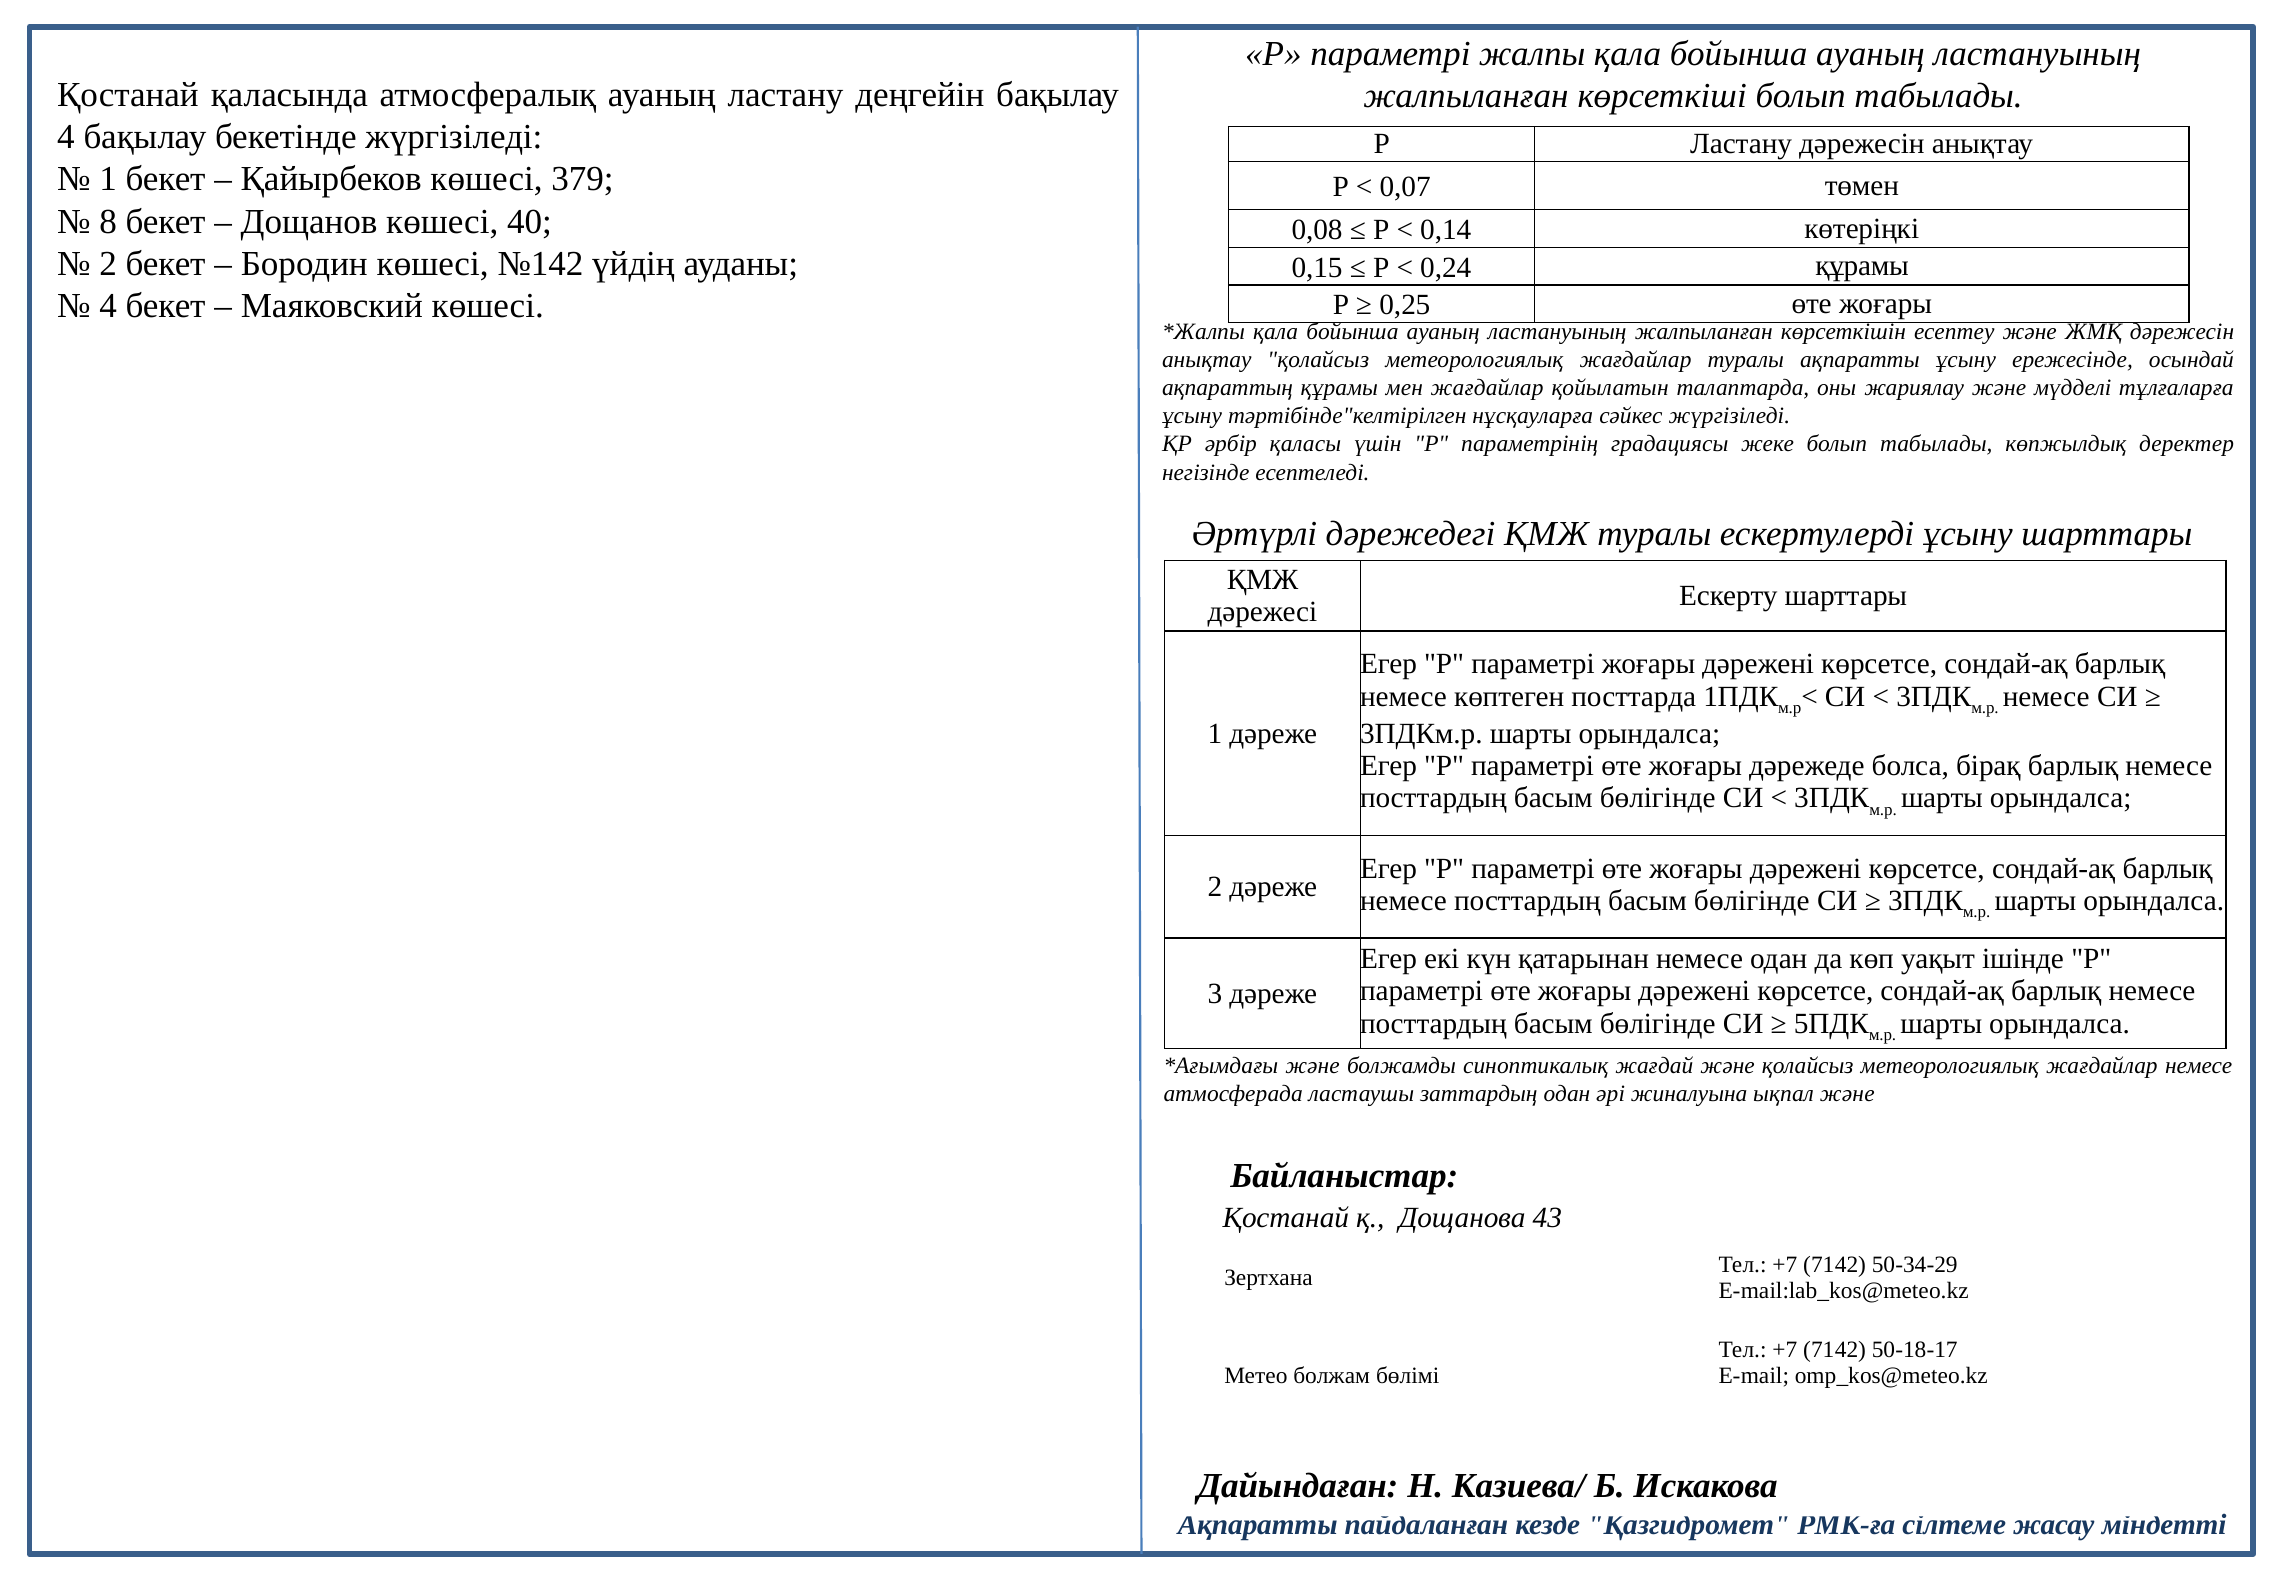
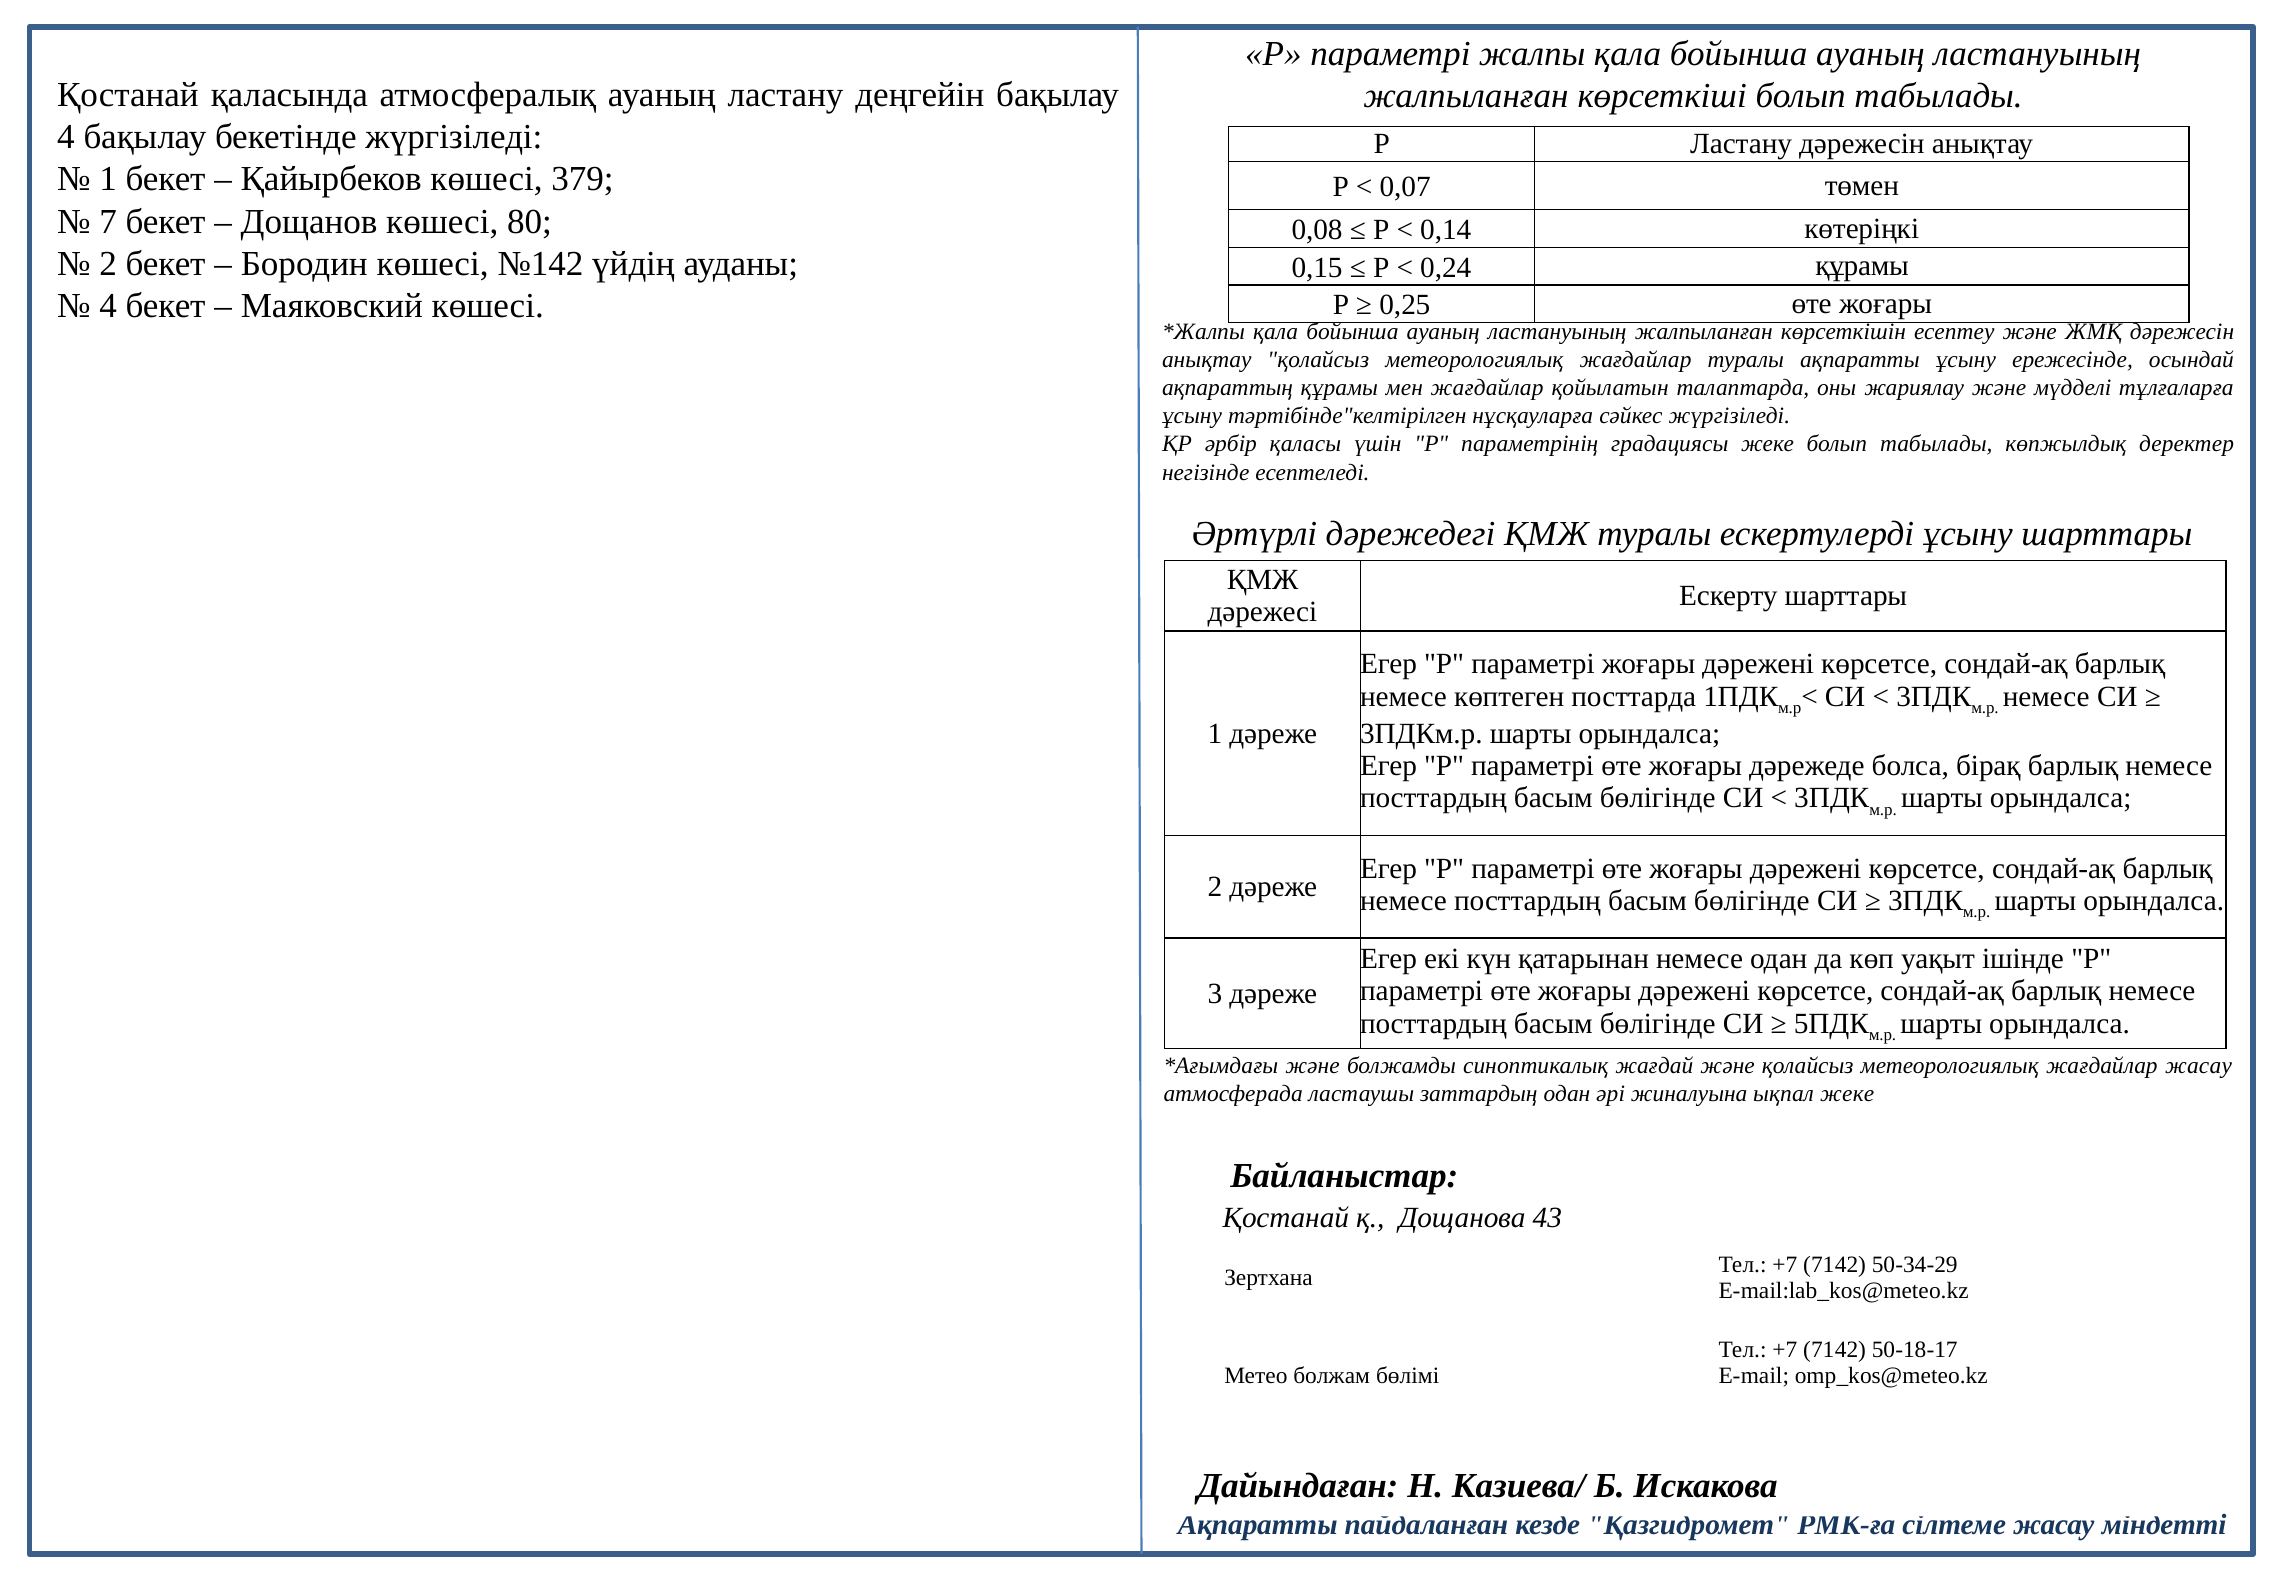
8: 8 -> 7 (108, 221)
40: 40 -> 80 (530, 221)
жағдайлар немесе: немесе -> жасау (2198, 1066)
ықпал және: және -> жеке (1847, 1094)
